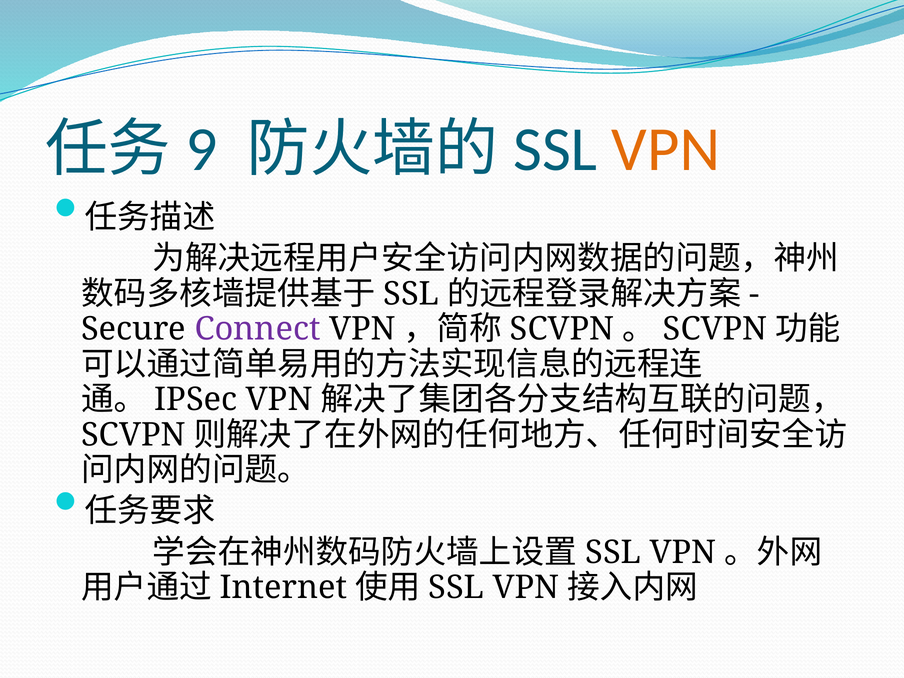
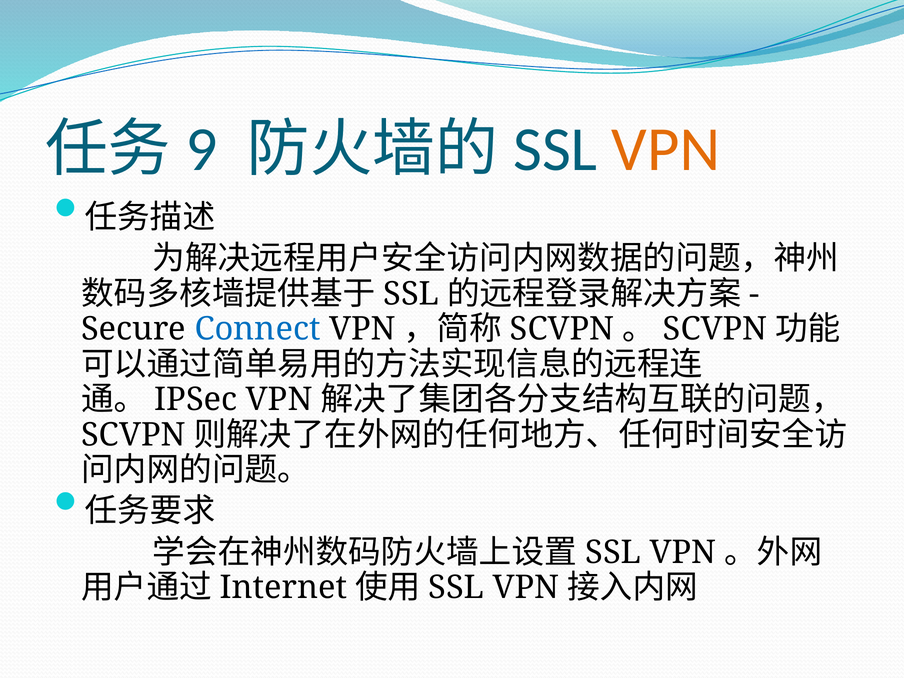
Connect colour: purple -> blue (258, 329)
